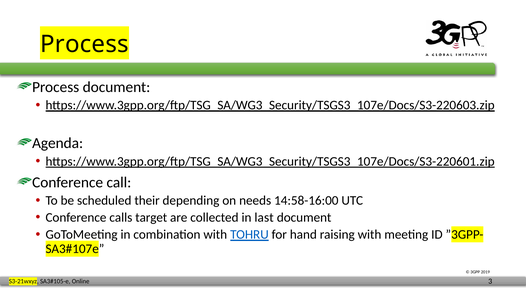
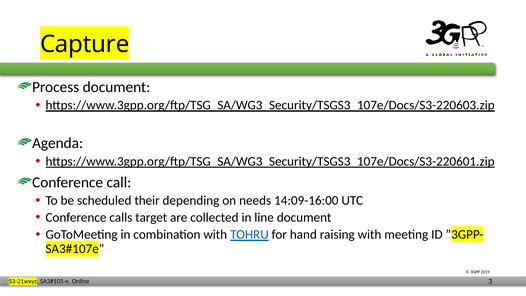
Process: Process -> Capture (85, 44)
14:58-16:00: 14:58-16:00 -> 14:09-16:00 (306, 200)
last: last -> line (264, 217)
